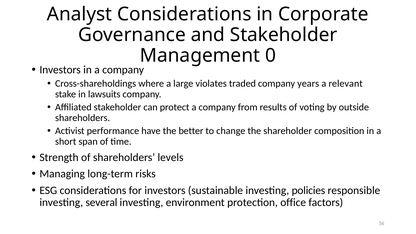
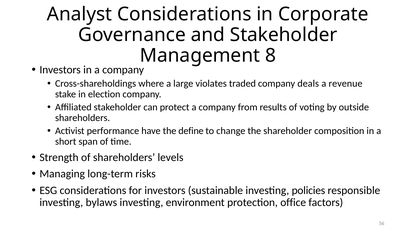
0: 0 -> 8 (271, 56)
years: years -> deals (308, 83)
relevant: relevant -> revenue (346, 83)
lawsuits: lawsuits -> election (104, 94)
better: better -> define (191, 131)
several: several -> bylaws (101, 203)
